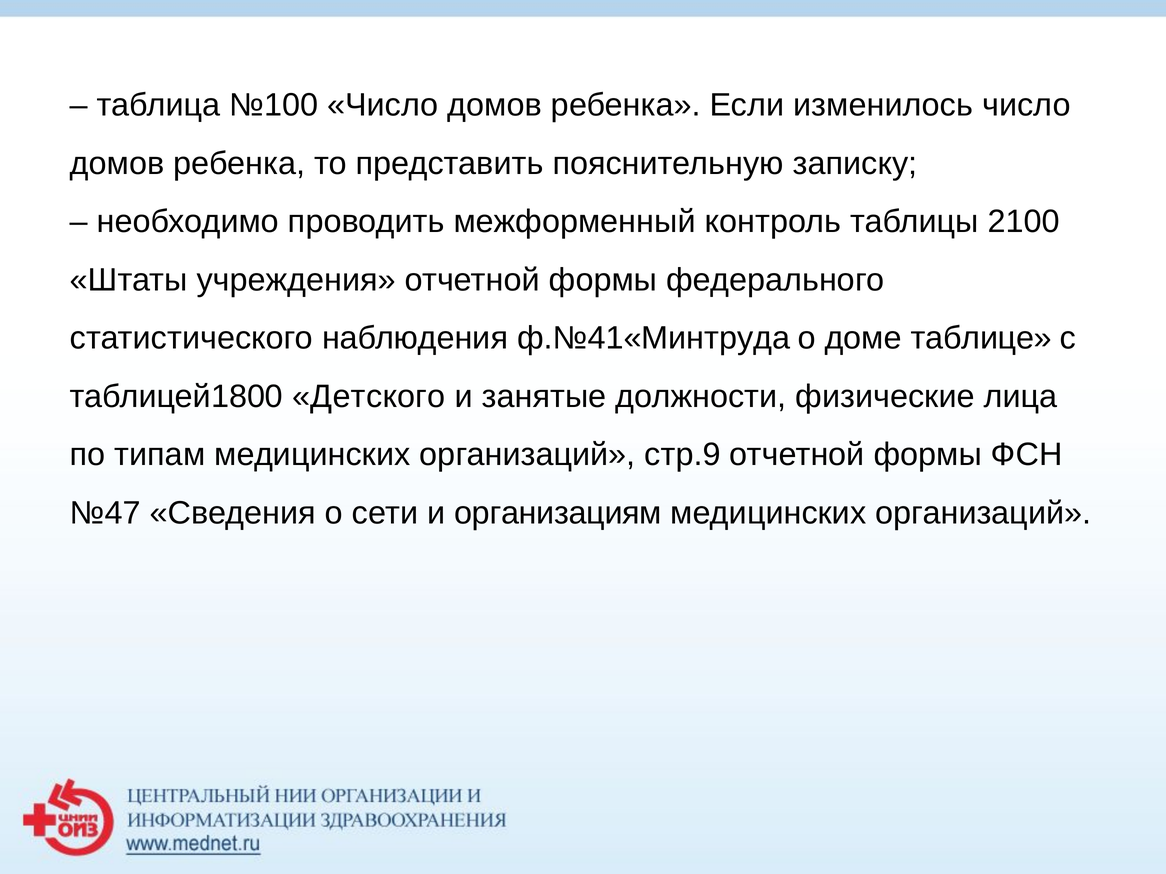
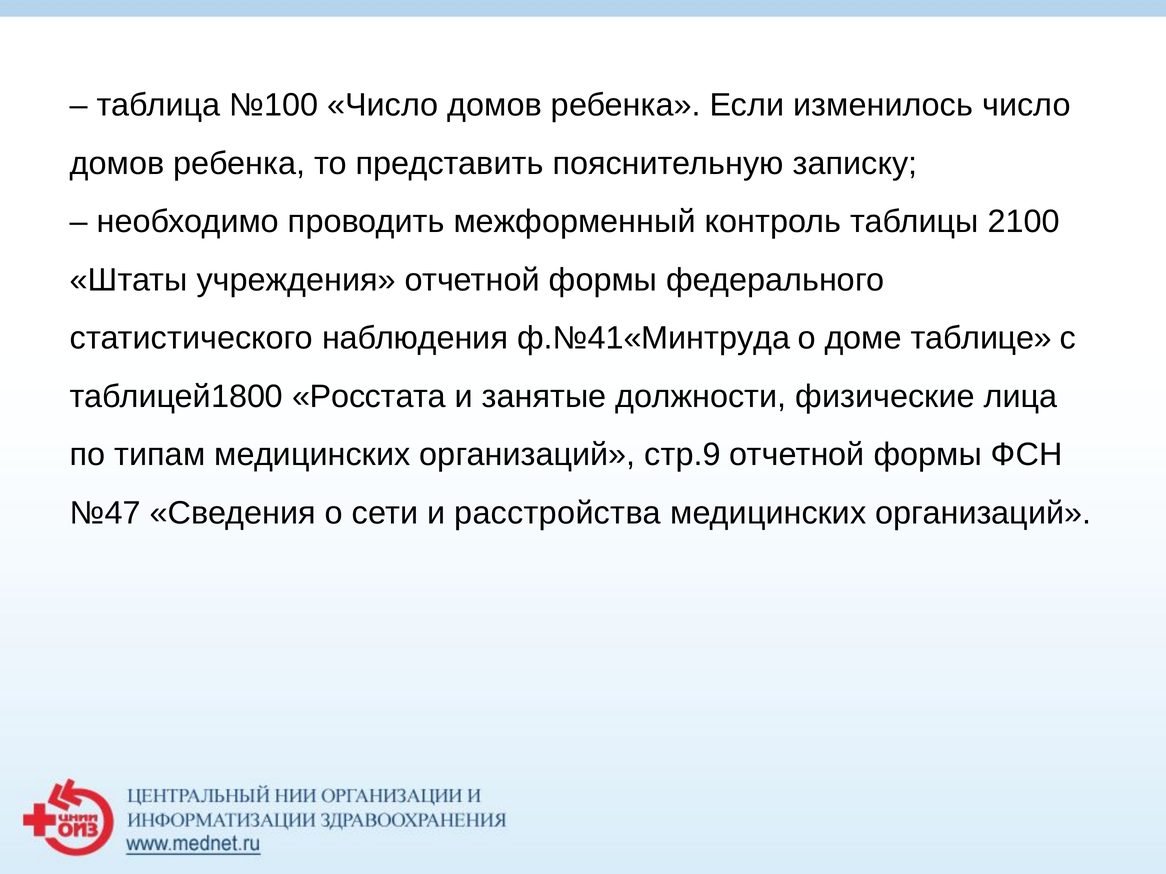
Детского: Детского -> Росстата (369, 397)
организациям: организациям -> расстройства (558, 513)
